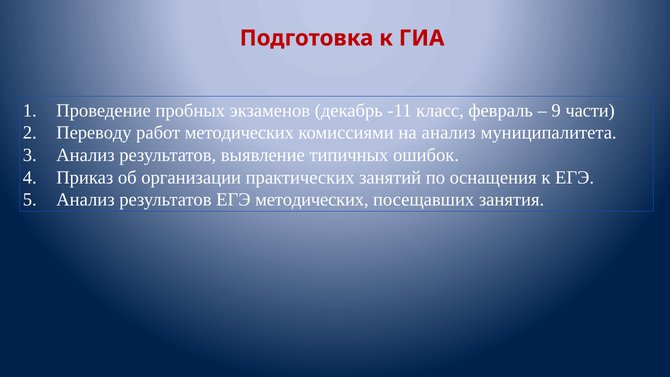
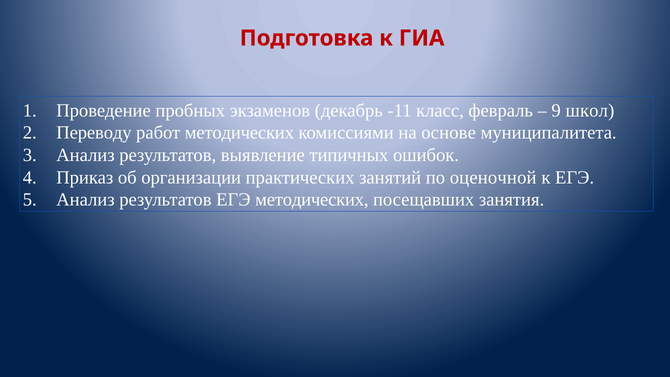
части: части -> школ (590, 110)
на анализ: анализ -> основе (449, 133)
оснащения: оснащения -> оценочной (493, 177)
